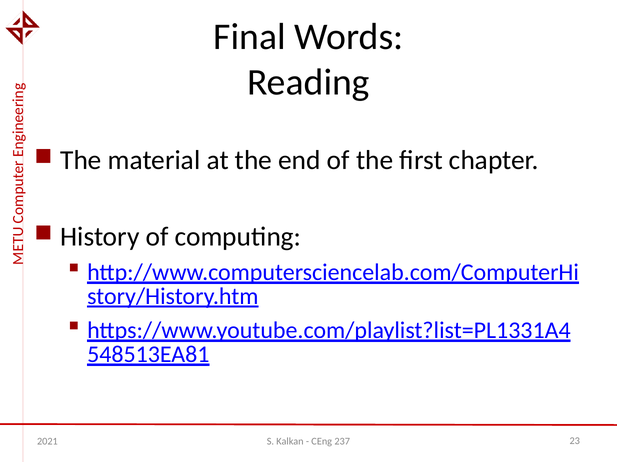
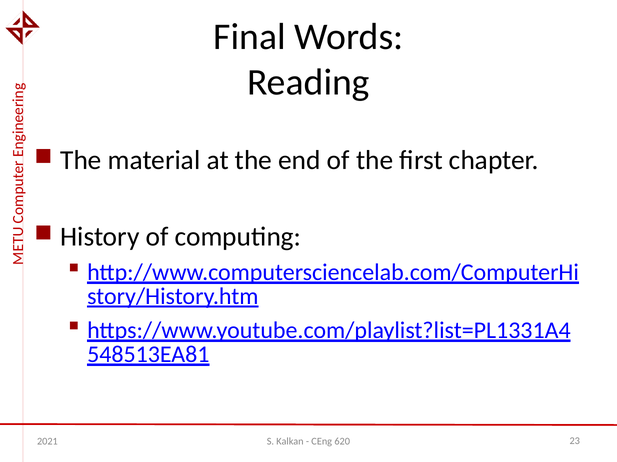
237: 237 -> 620 (342, 442)
